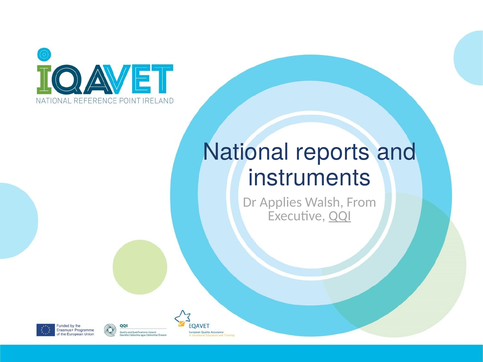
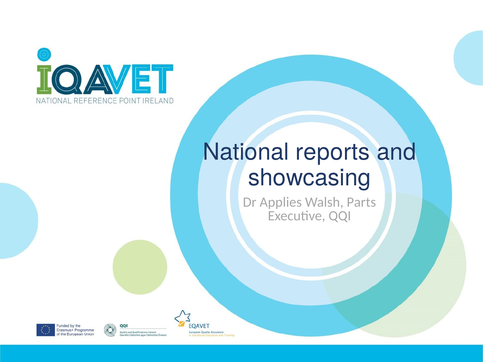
instruments: instruments -> showcasing (309, 178)
From: From -> Parts (361, 202)
QQI underline: present -> none (340, 216)
